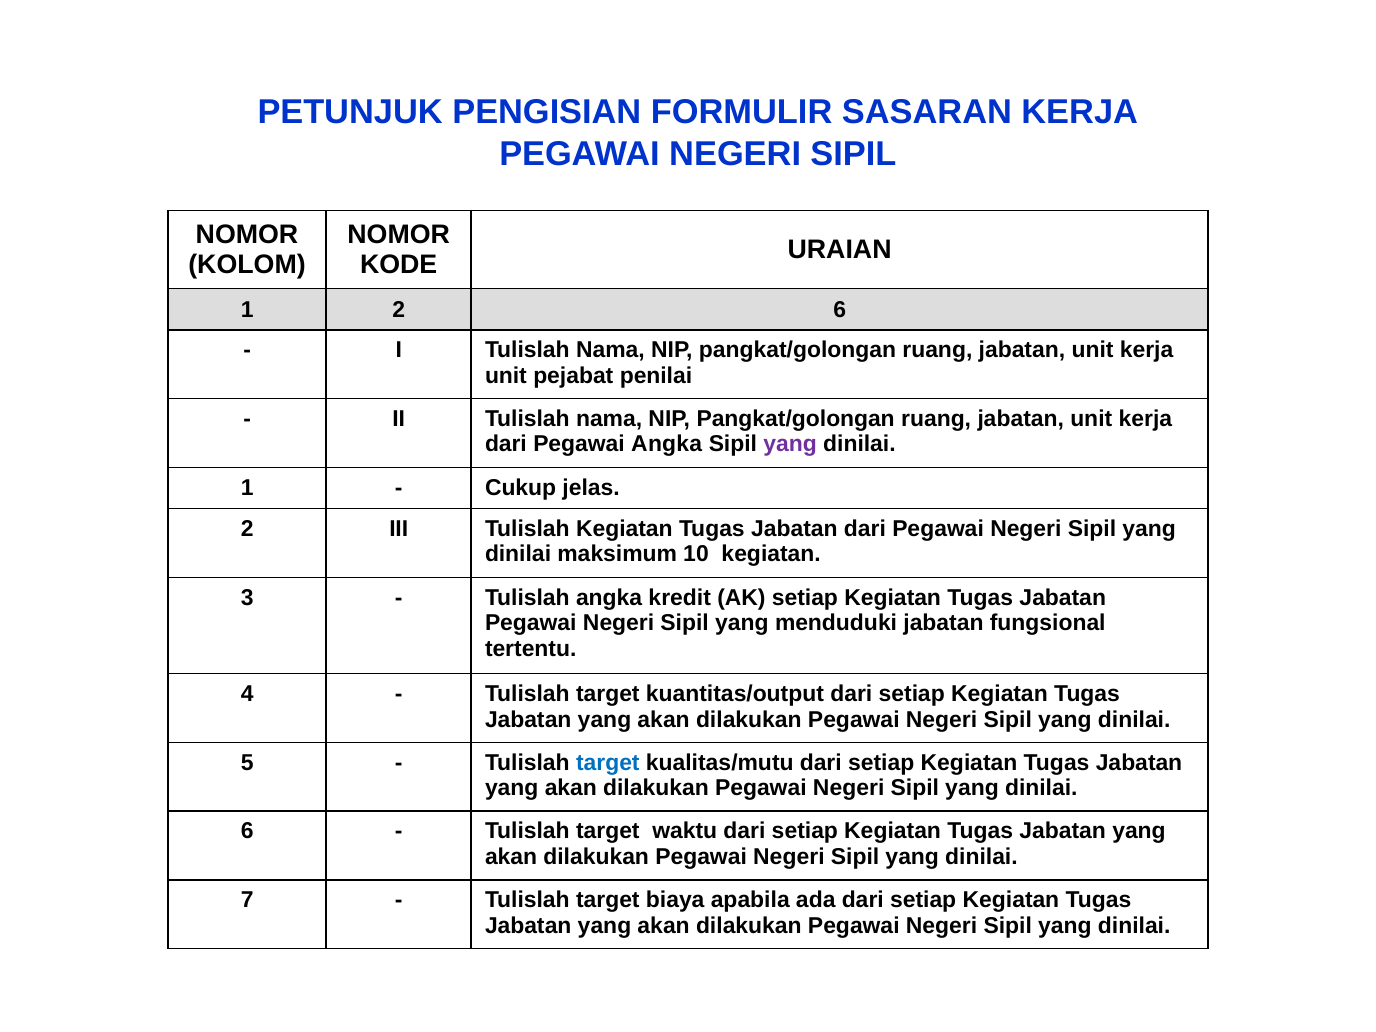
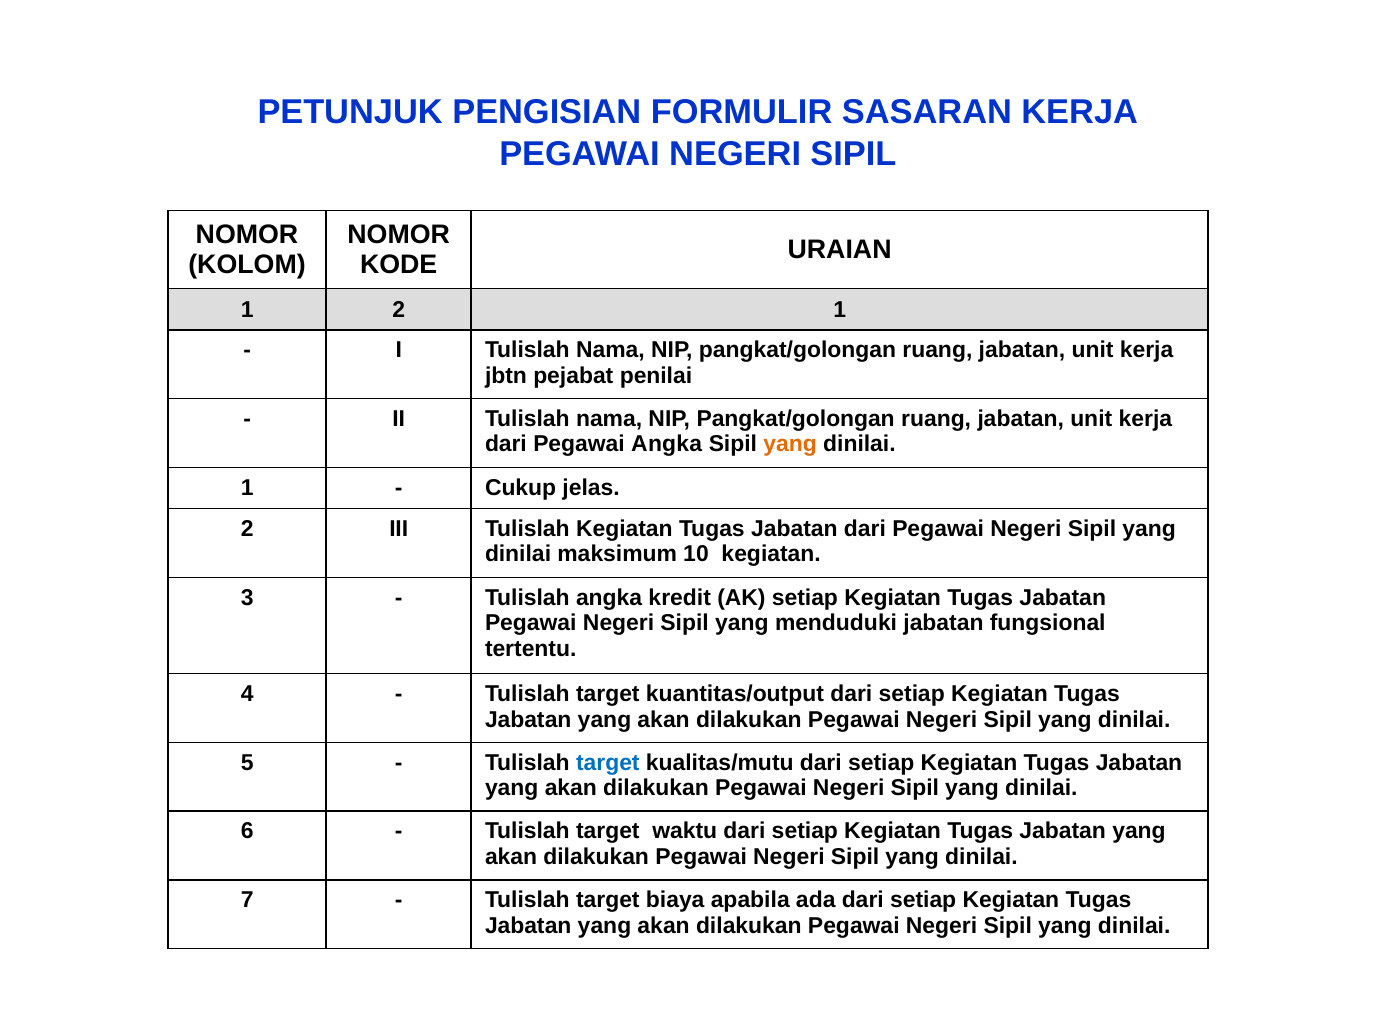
2 6: 6 -> 1 (840, 310)
unit: unit -> jbtn (506, 376)
yang colour: purple -> orange (790, 444)
